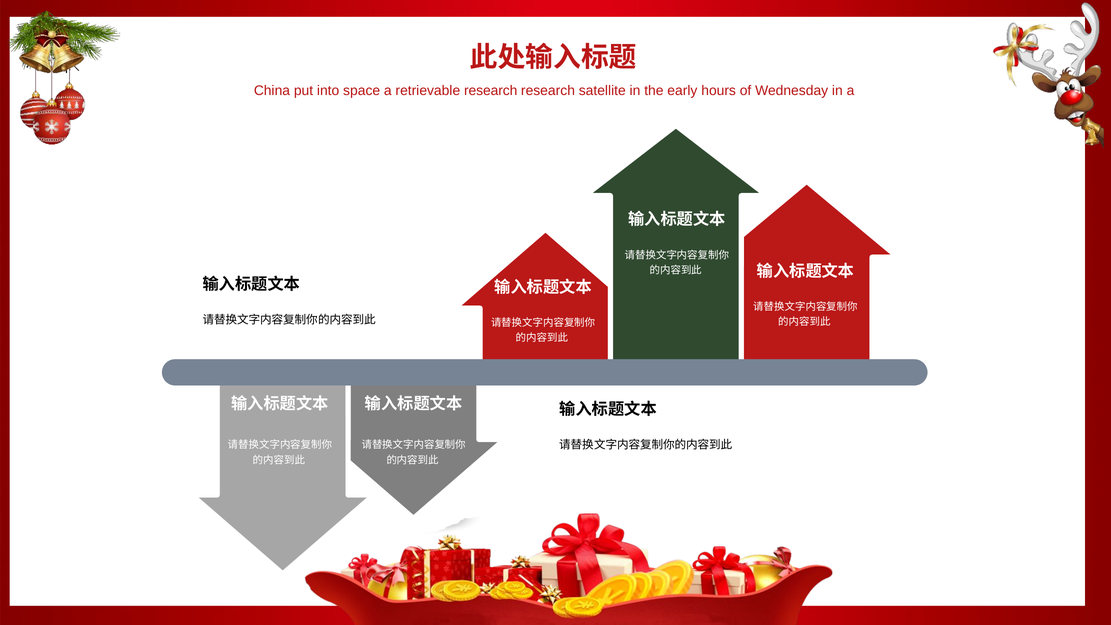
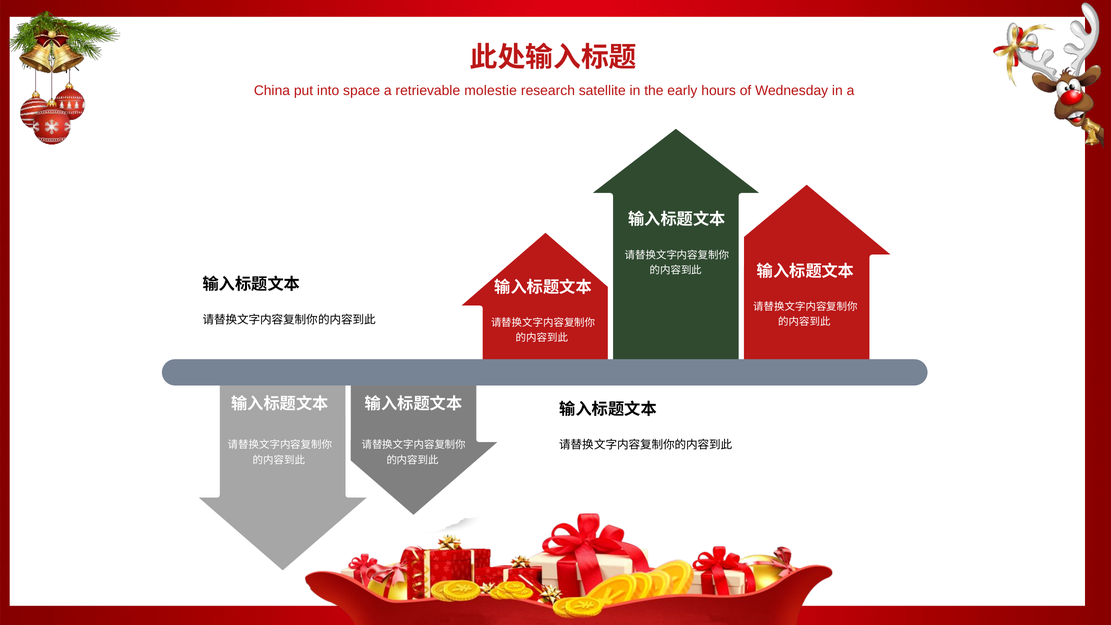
retrievable research: research -> molestie (491, 91)
